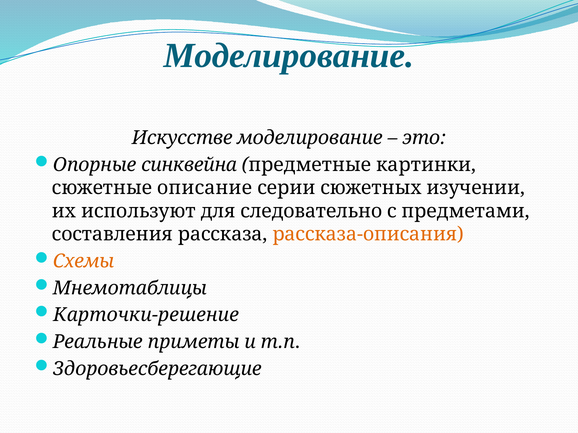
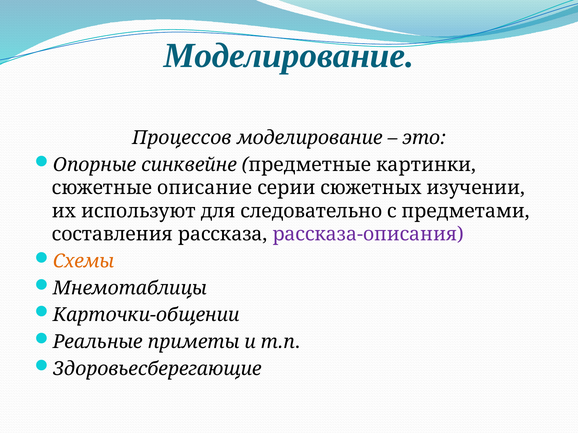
Искусстве: Искусстве -> Процессов (182, 138)
синквейна: синквейна -> синквейне (189, 165)
рассказа-описания colour: orange -> purple (368, 234)
Карточки-решение: Карточки-решение -> Карточки-общении (146, 315)
